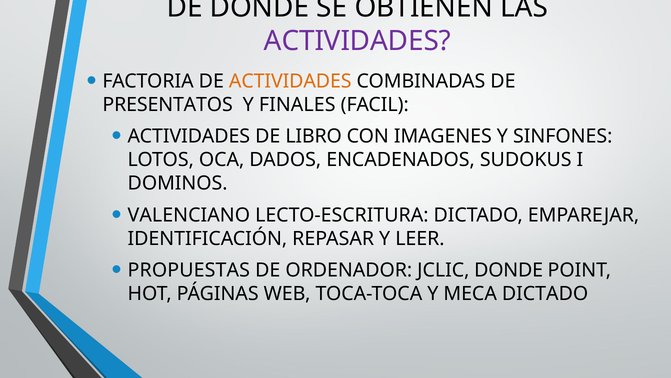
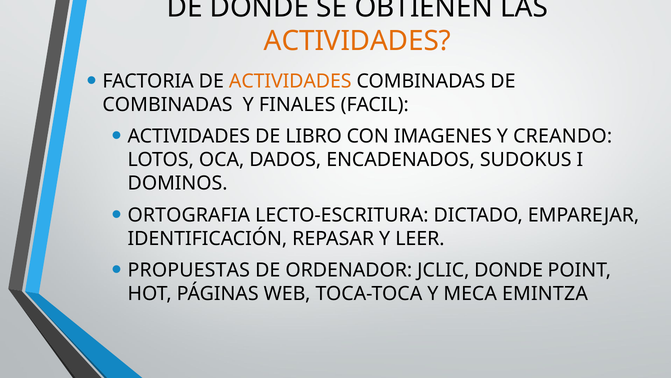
ACTIVIDADES colour: purple -> orange (357, 41)
PRESENTATOS: PRESENTATOS -> COMBINADAS (168, 104)
SINFONES: SINFONES -> CREANDO (563, 136)
VALENCIANO: VALENCIANO -> ORTOGRAFIA (189, 215)
MECA DICTADO: DICTADO -> EMINTZA (545, 293)
